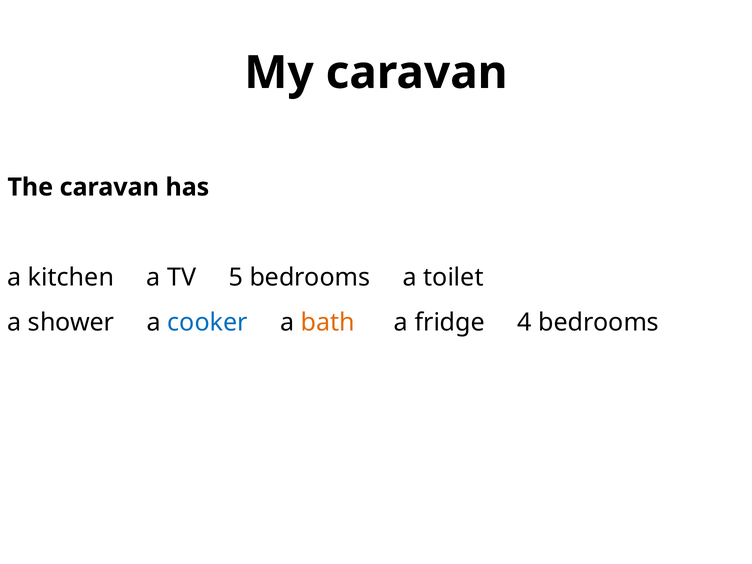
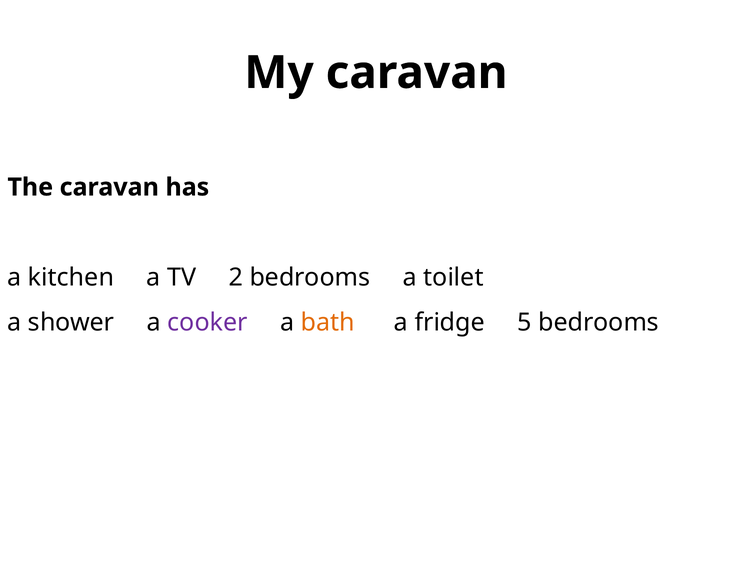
5: 5 -> 2 (236, 277)
cooker colour: blue -> purple (208, 323)
4: 4 -> 5 (525, 323)
